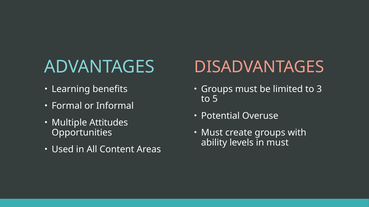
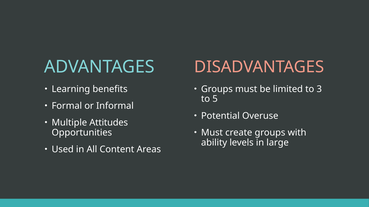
in must: must -> large (278, 143)
